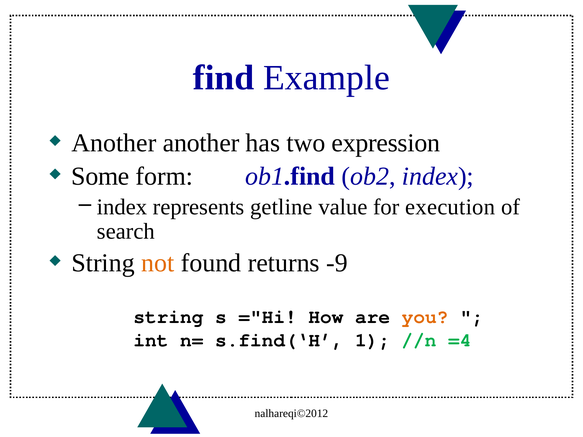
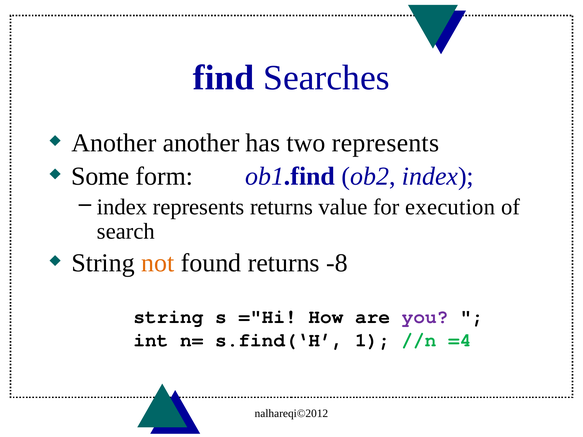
Example: Example -> Searches (327, 78)
two expression: expression -> represents (386, 143)
represents getline: getline -> returns (281, 207)
-9: -9 -> -8 (337, 263)
you colour: orange -> purple (425, 317)
